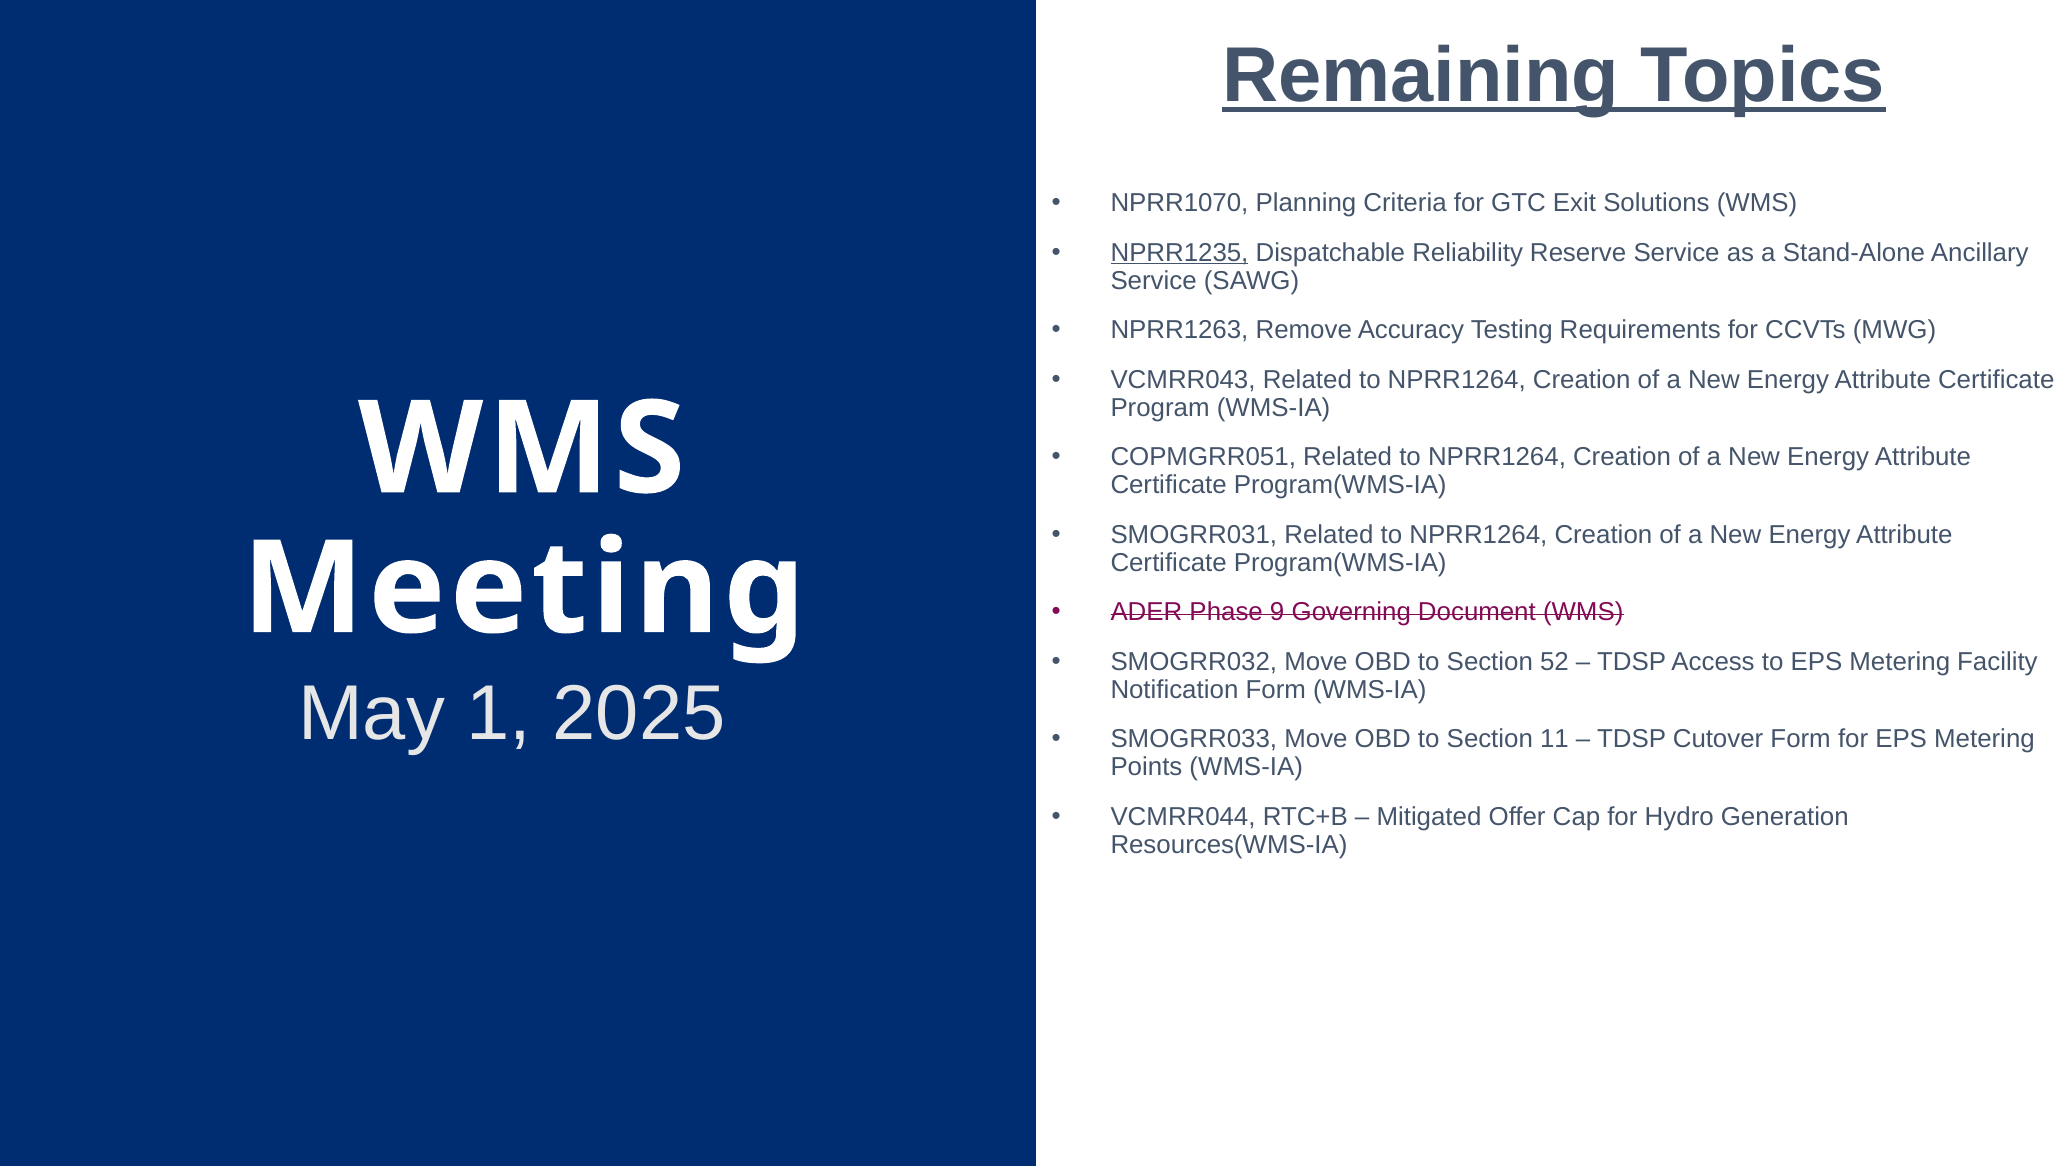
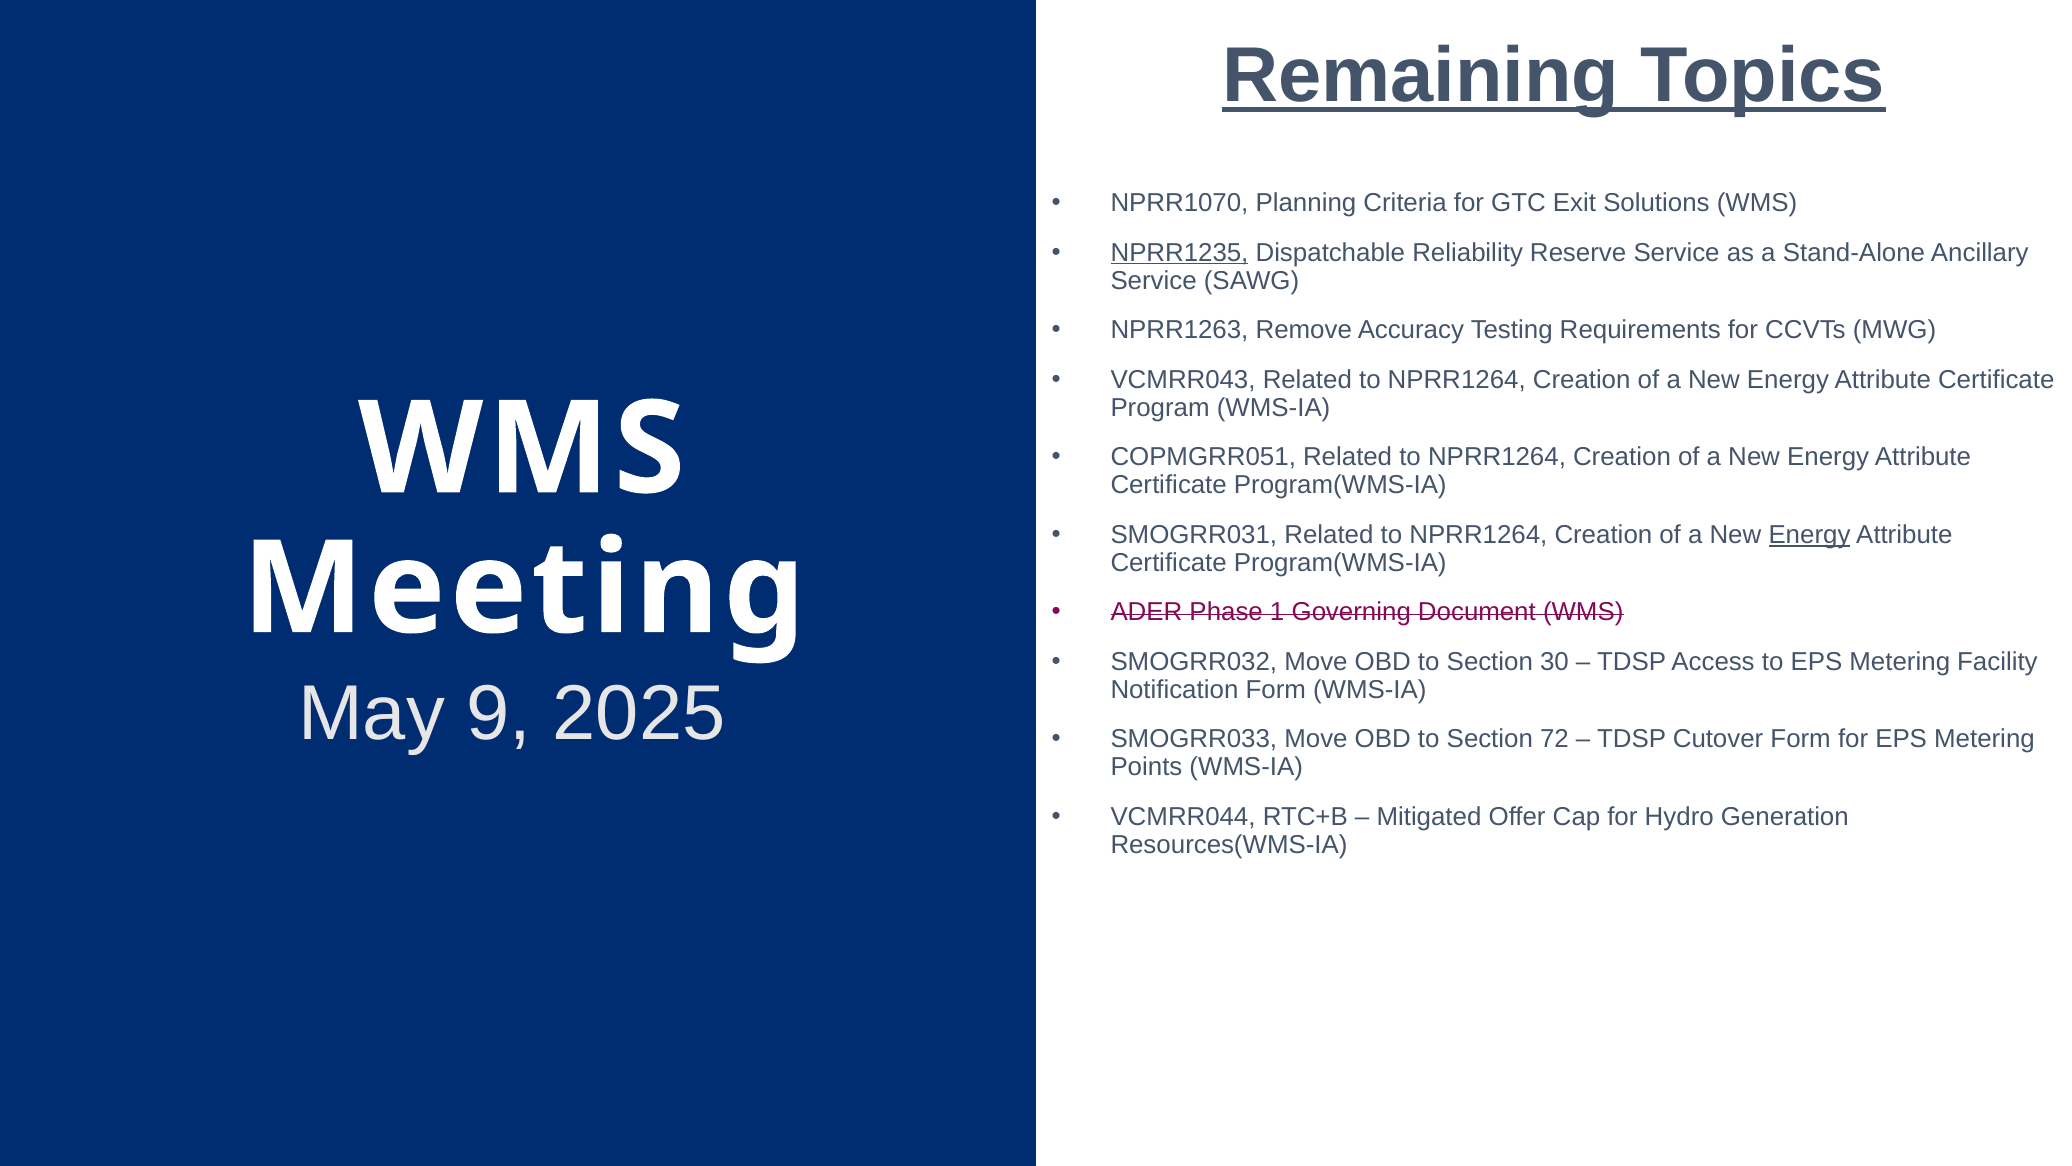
Energy underline: none -> present (1809, 534)
9: 9 -> 1 (1277, 612)
52: 52 -> 30 (1554, 662)
1: 1 -> 9 (499, 714)
11: 11 -> 72 (1554, 739)
